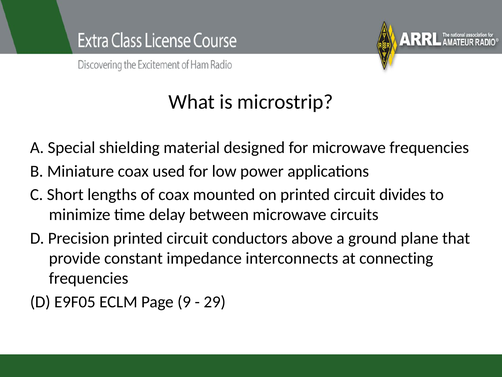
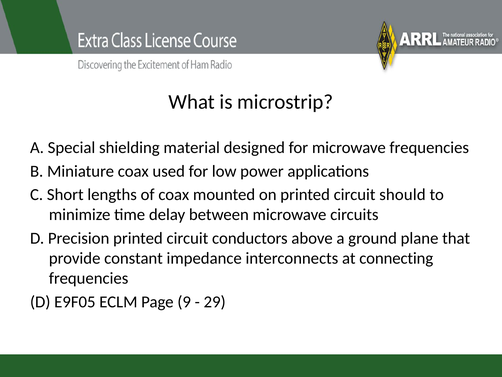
divides: divides -> should (402, 194)
